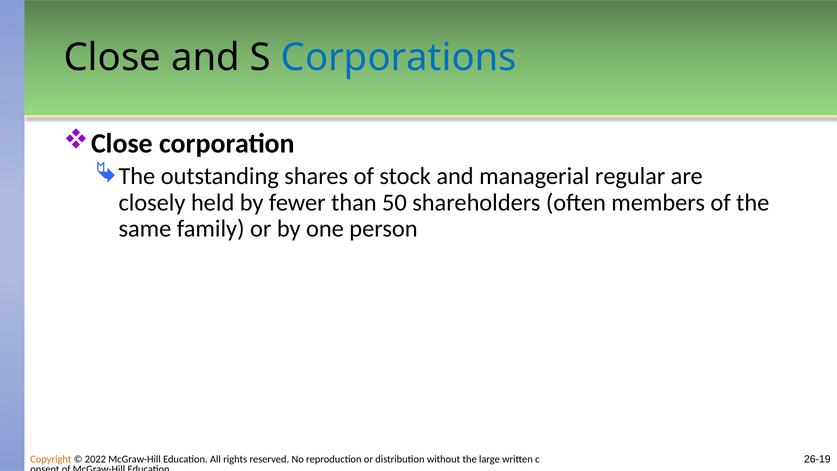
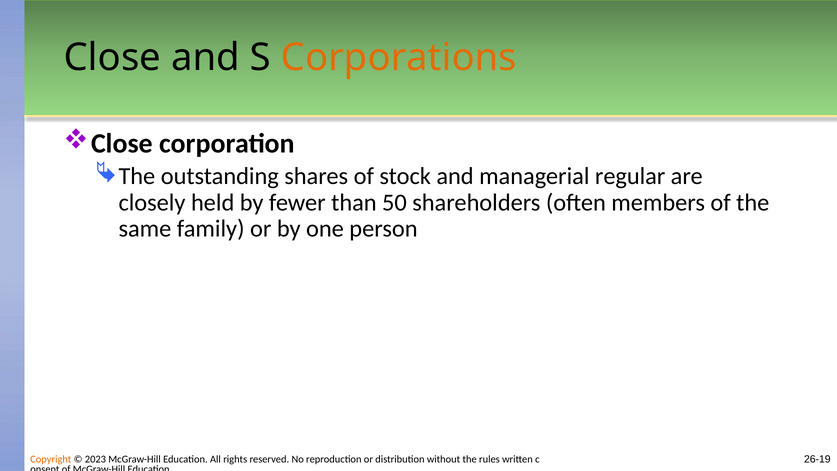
Corporations colour: blue -> orange (399, 58)
2022: 2022 -> 2023 (95, 459)
large: large -> rules (489, 459)
